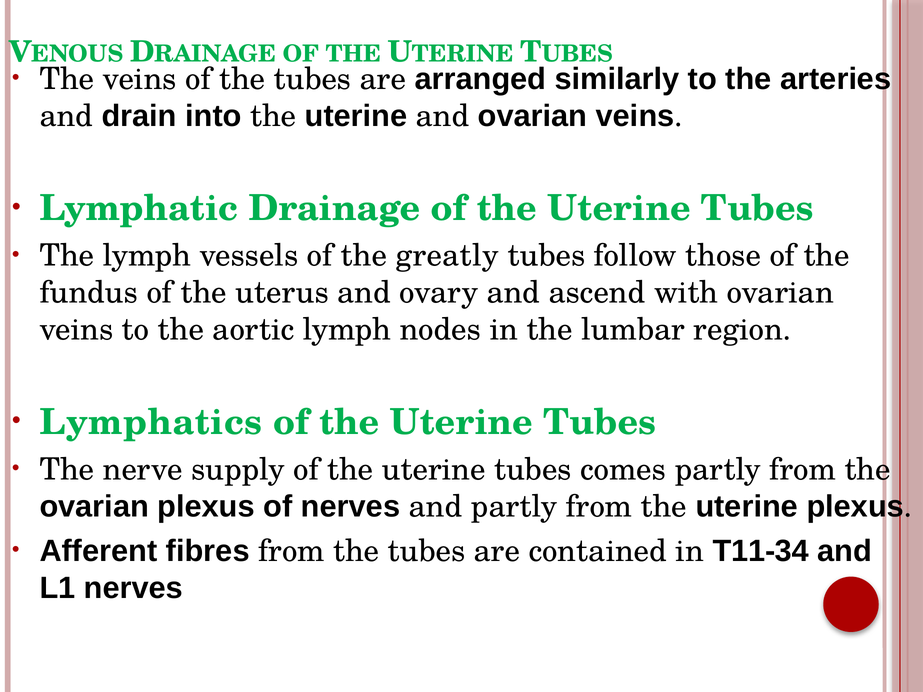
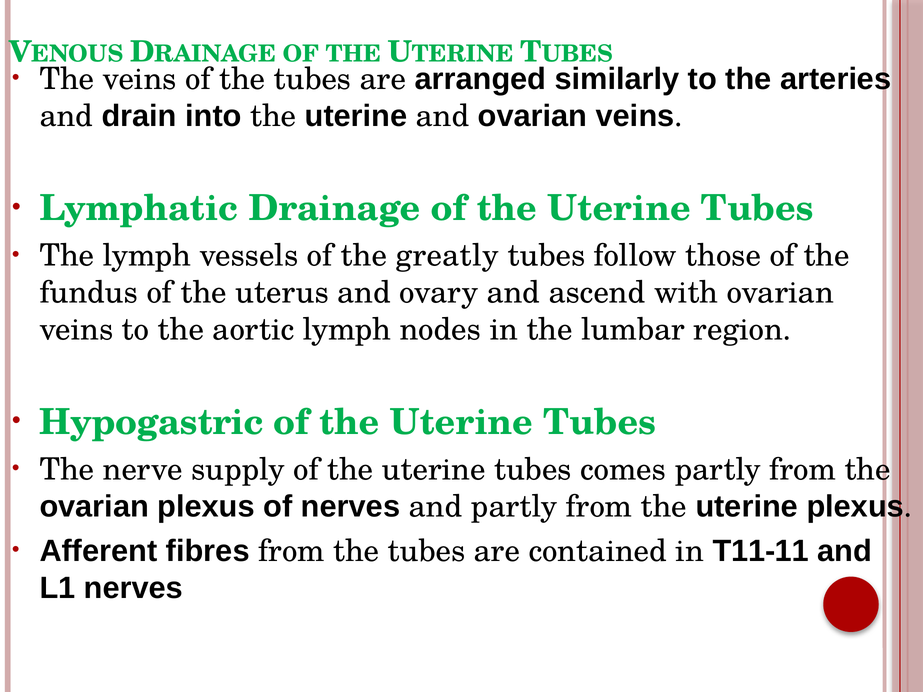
Lymphatics: Lymphatics -> Hypogastric (151, 422)
T11-34: T11-34 -> T11-11 (761, 551)
